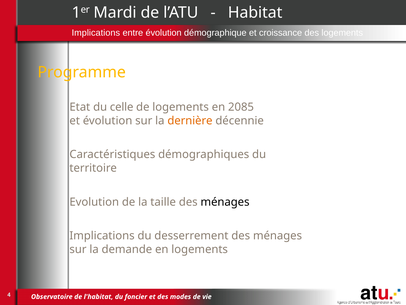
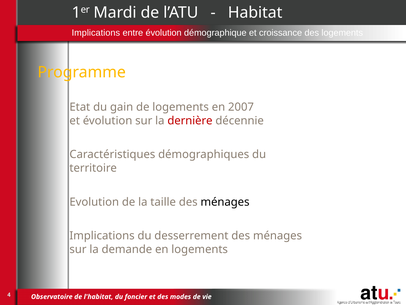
celle: celle -> gain (122, 107)
2085: 2085 -> 2007 (241, 107)
dernière colour: orange -> red (190, 120)
